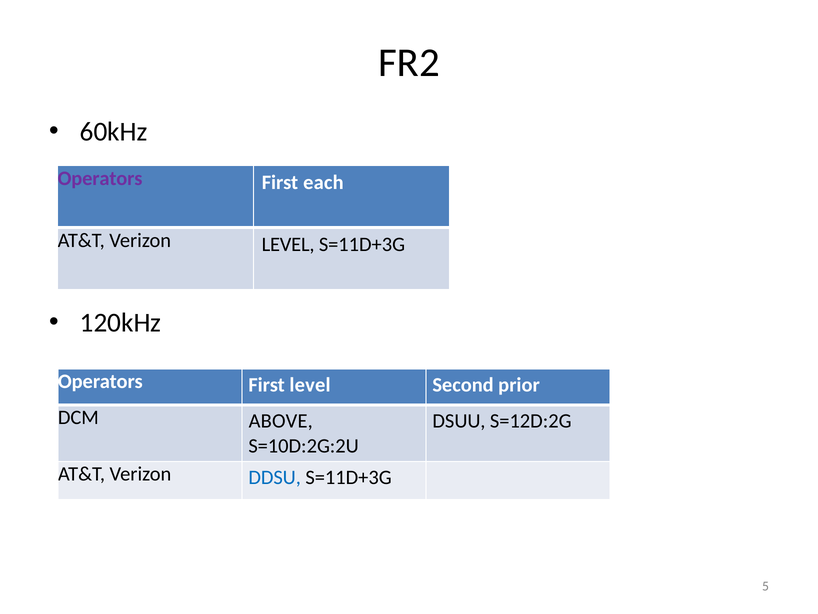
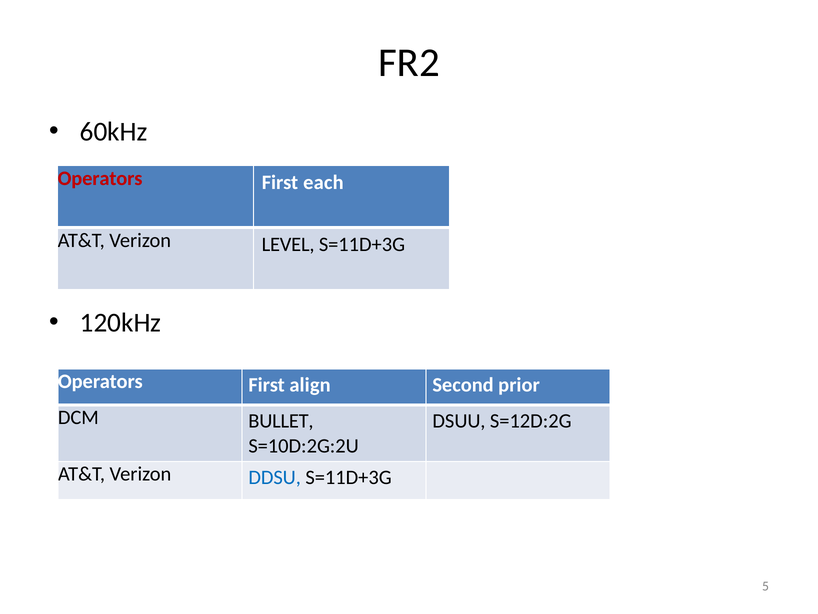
Operators colour: purple -> red (100, 178)
First level: level -> align (310, 385)
ABOVE: ABOVE -> BULLET (281, 421)
